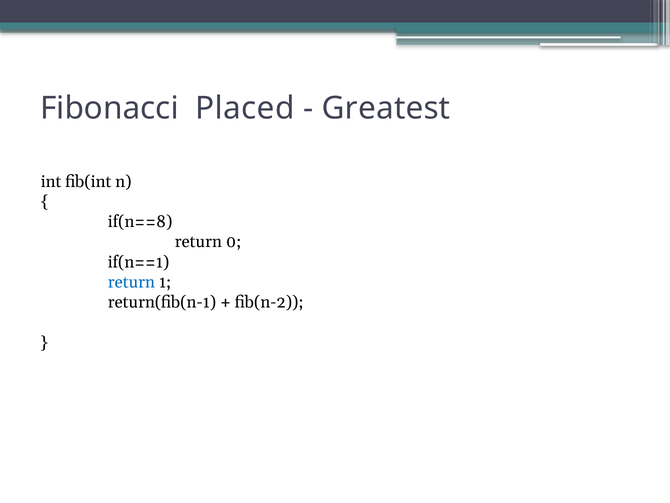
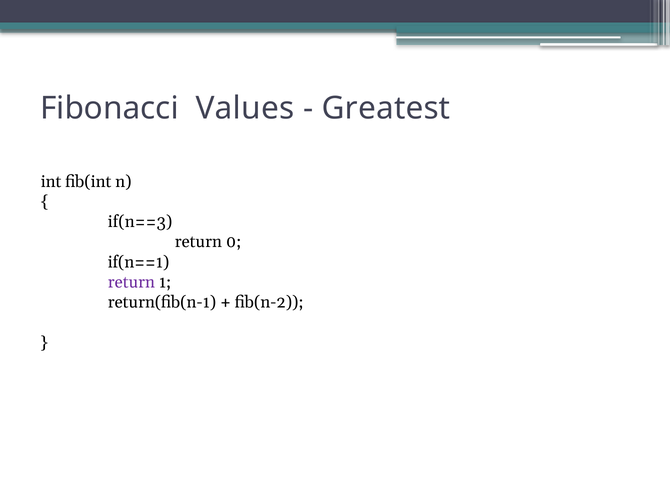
Placed: Placed -> Values (245, 108)
if(n==8: if(n==8 -> if(n==3 (140, 222)
return colour: blue -> purple (131, 282)
